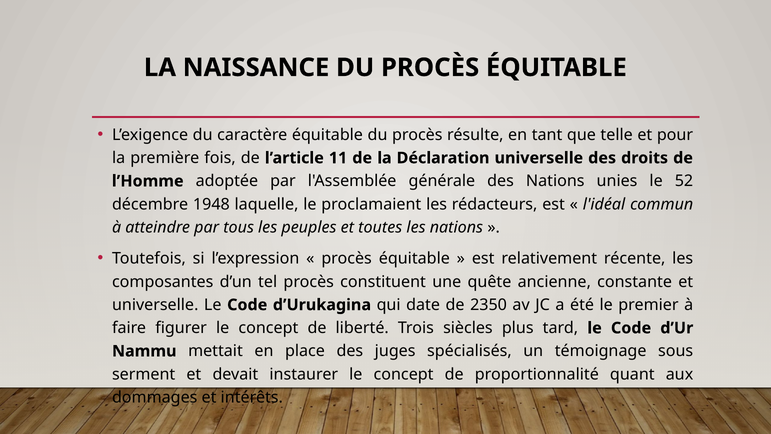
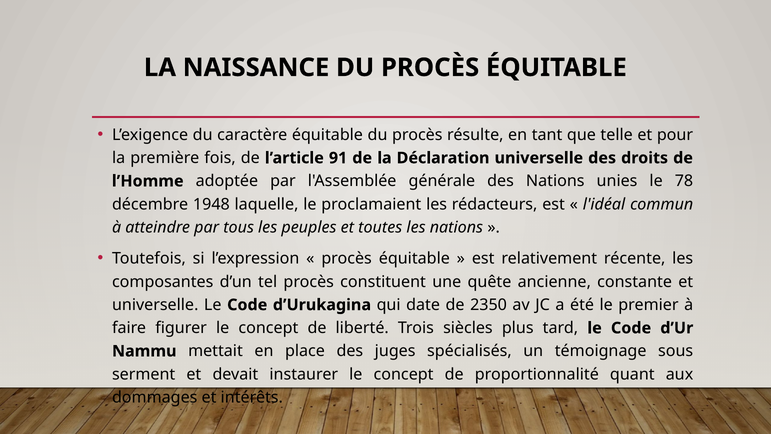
11: 11 -> 91 (338, 158)
52: 52 -> 78 (684, 181)
